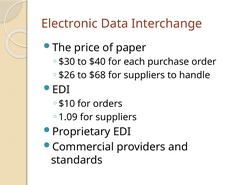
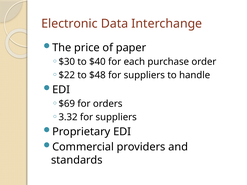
$26: $26 -> $22 (67, 75)
$68: $68 -> $48 (97, 75)
$10: $10 -> $69 (67, 104)
1.09: 1.09 -> 3.32 (68, 117)
